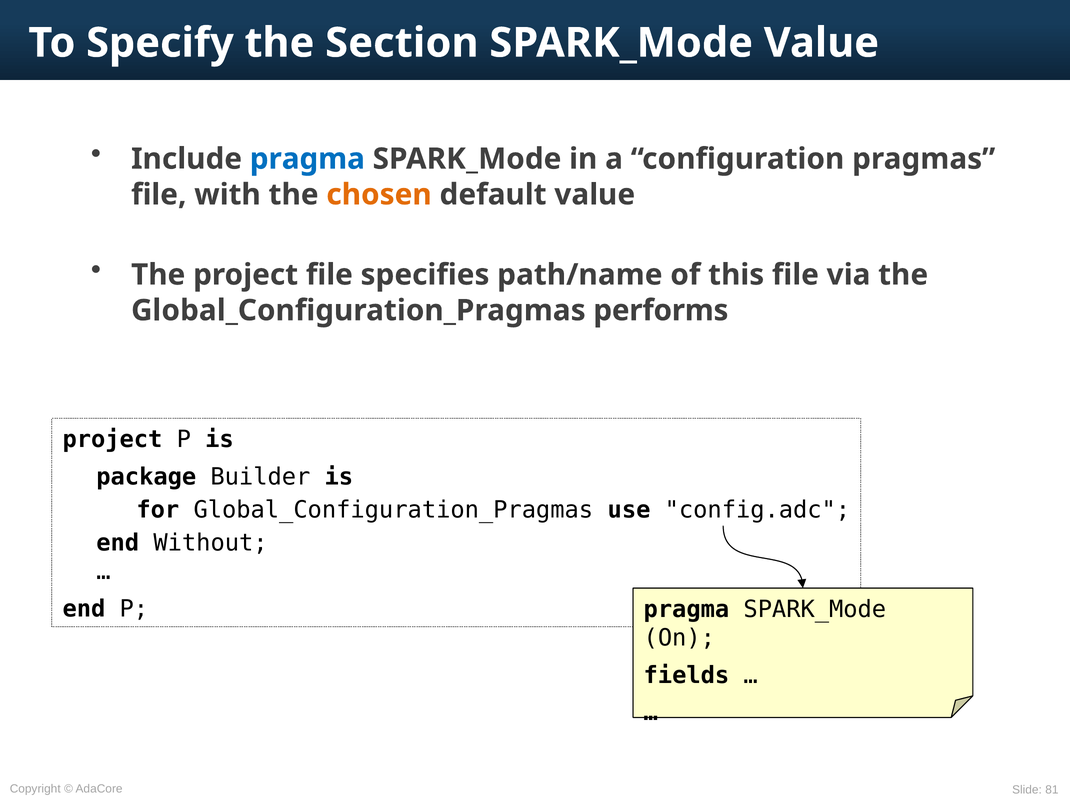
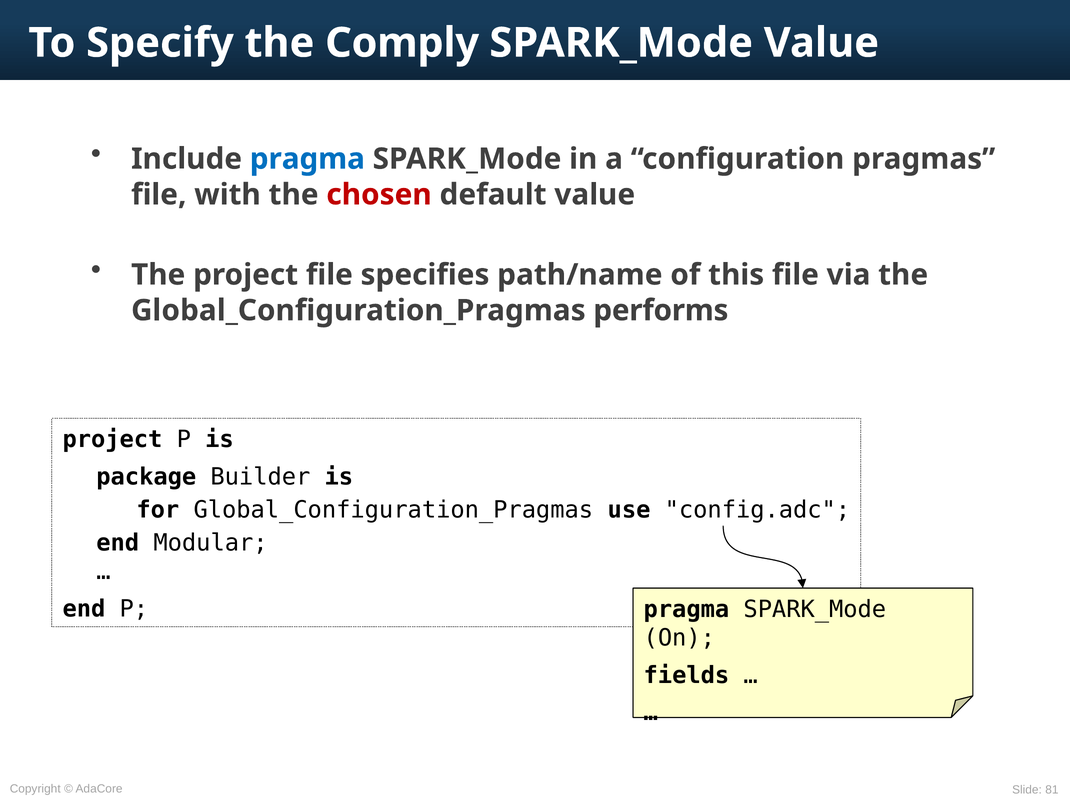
Section: Section -> Comply (402, 43)
chosen colour: orange -> red (379, 195)
Without: Without -> Modular (211, 543)
